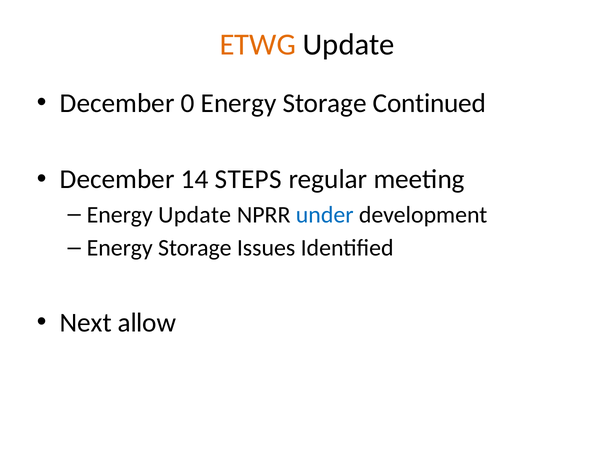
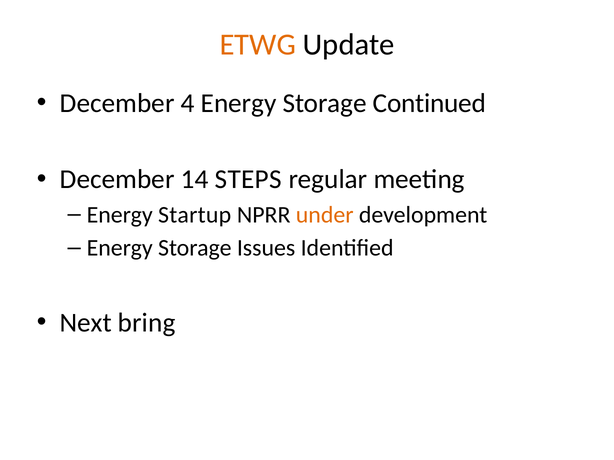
0: 0 -> 4 (188, 103)
Energy Update: Update -> Startup (195, 215)
under colour: blue -> orange (325, 215)
allow: allow -> bring (147, 323)
